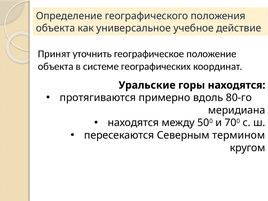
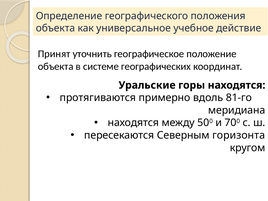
80-го: 80-го -> 81-го (239, 98)
термином: термином -> горизонта (239, 135)
